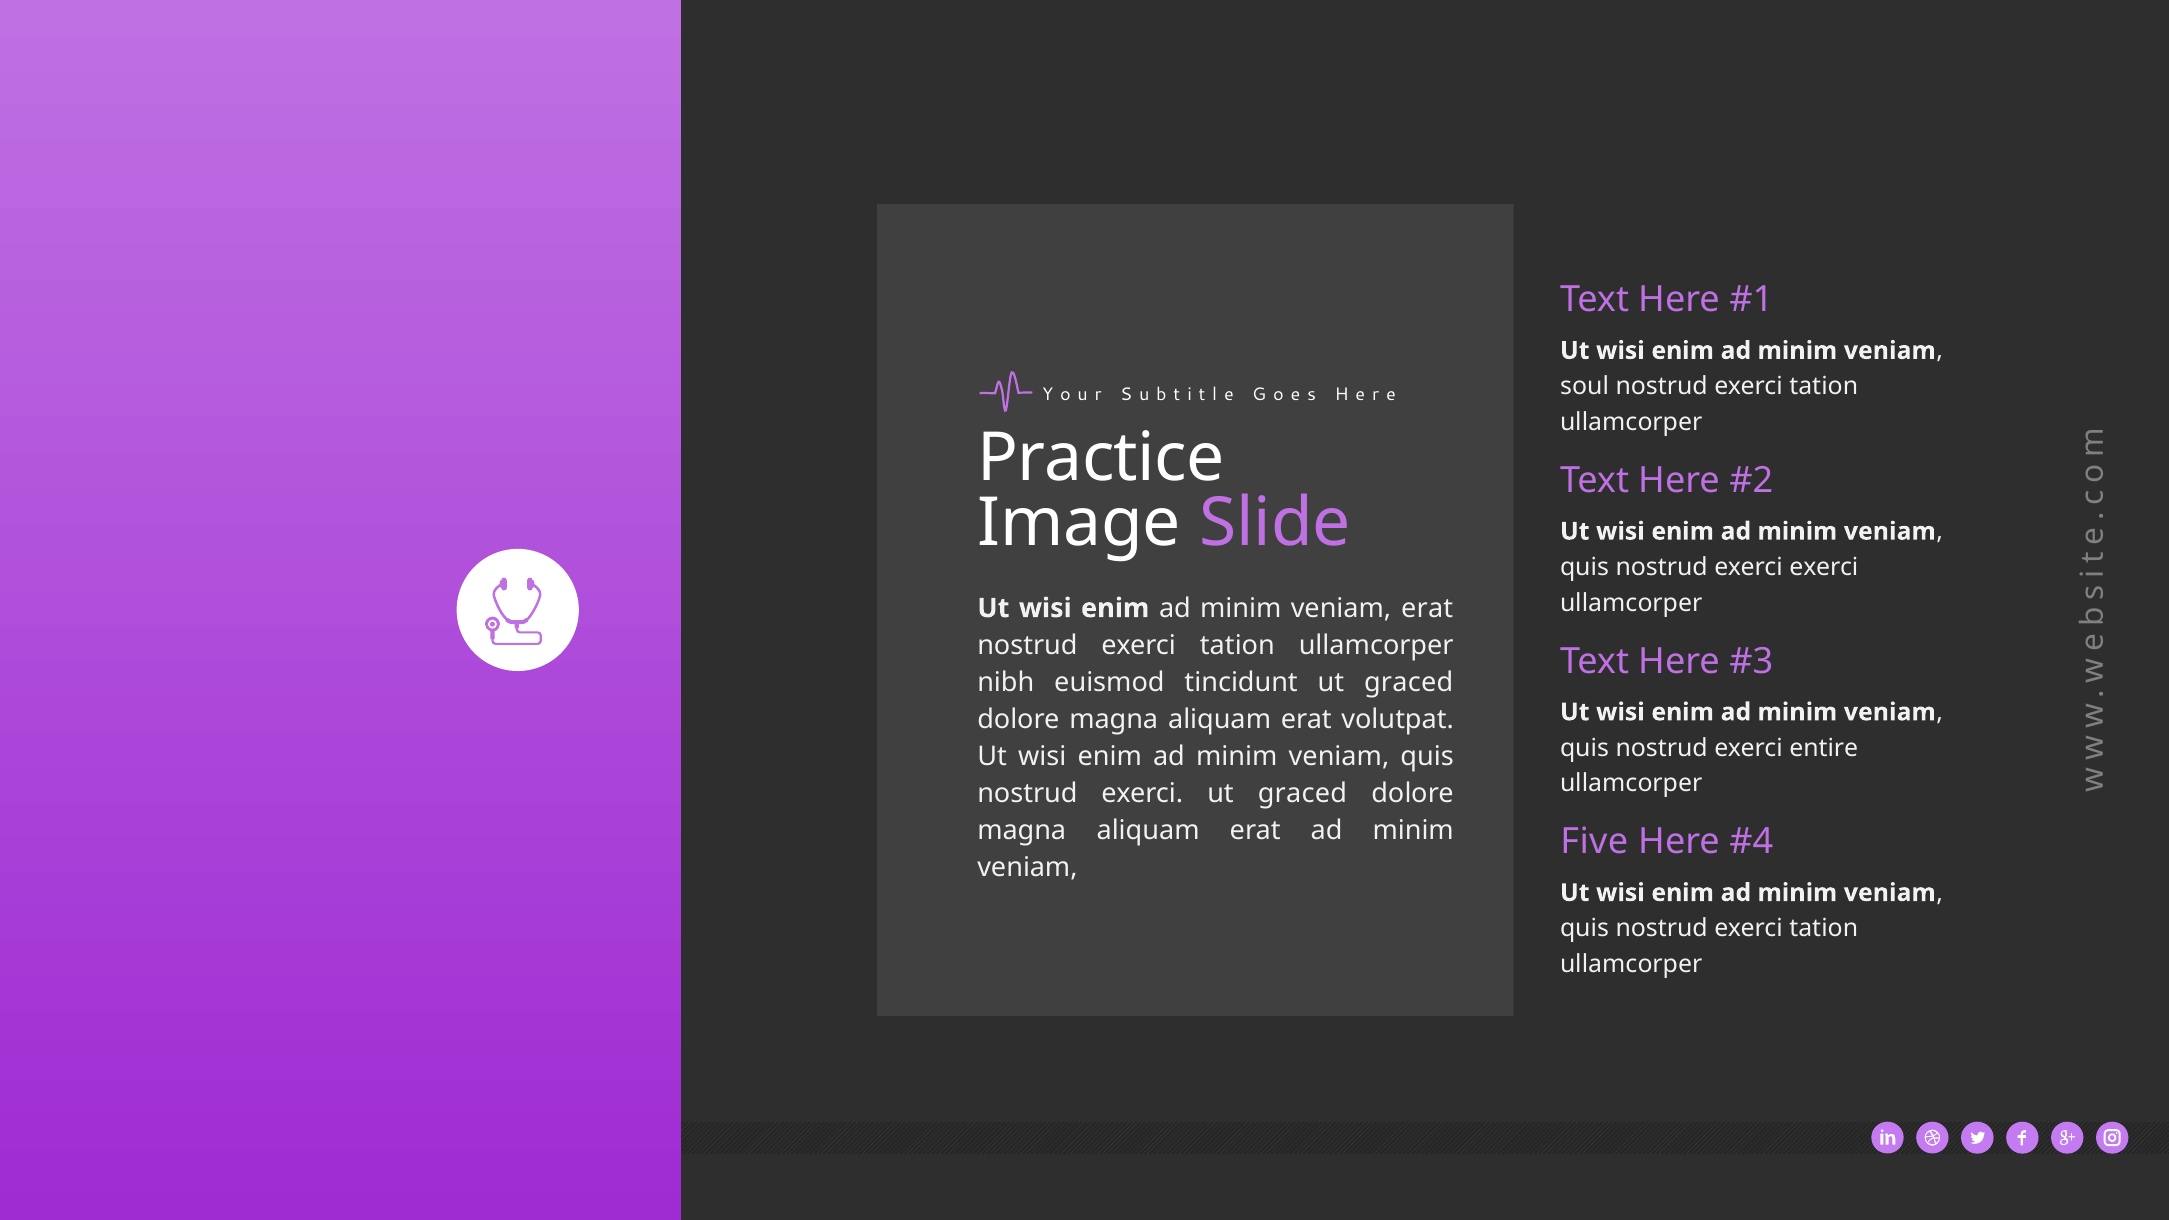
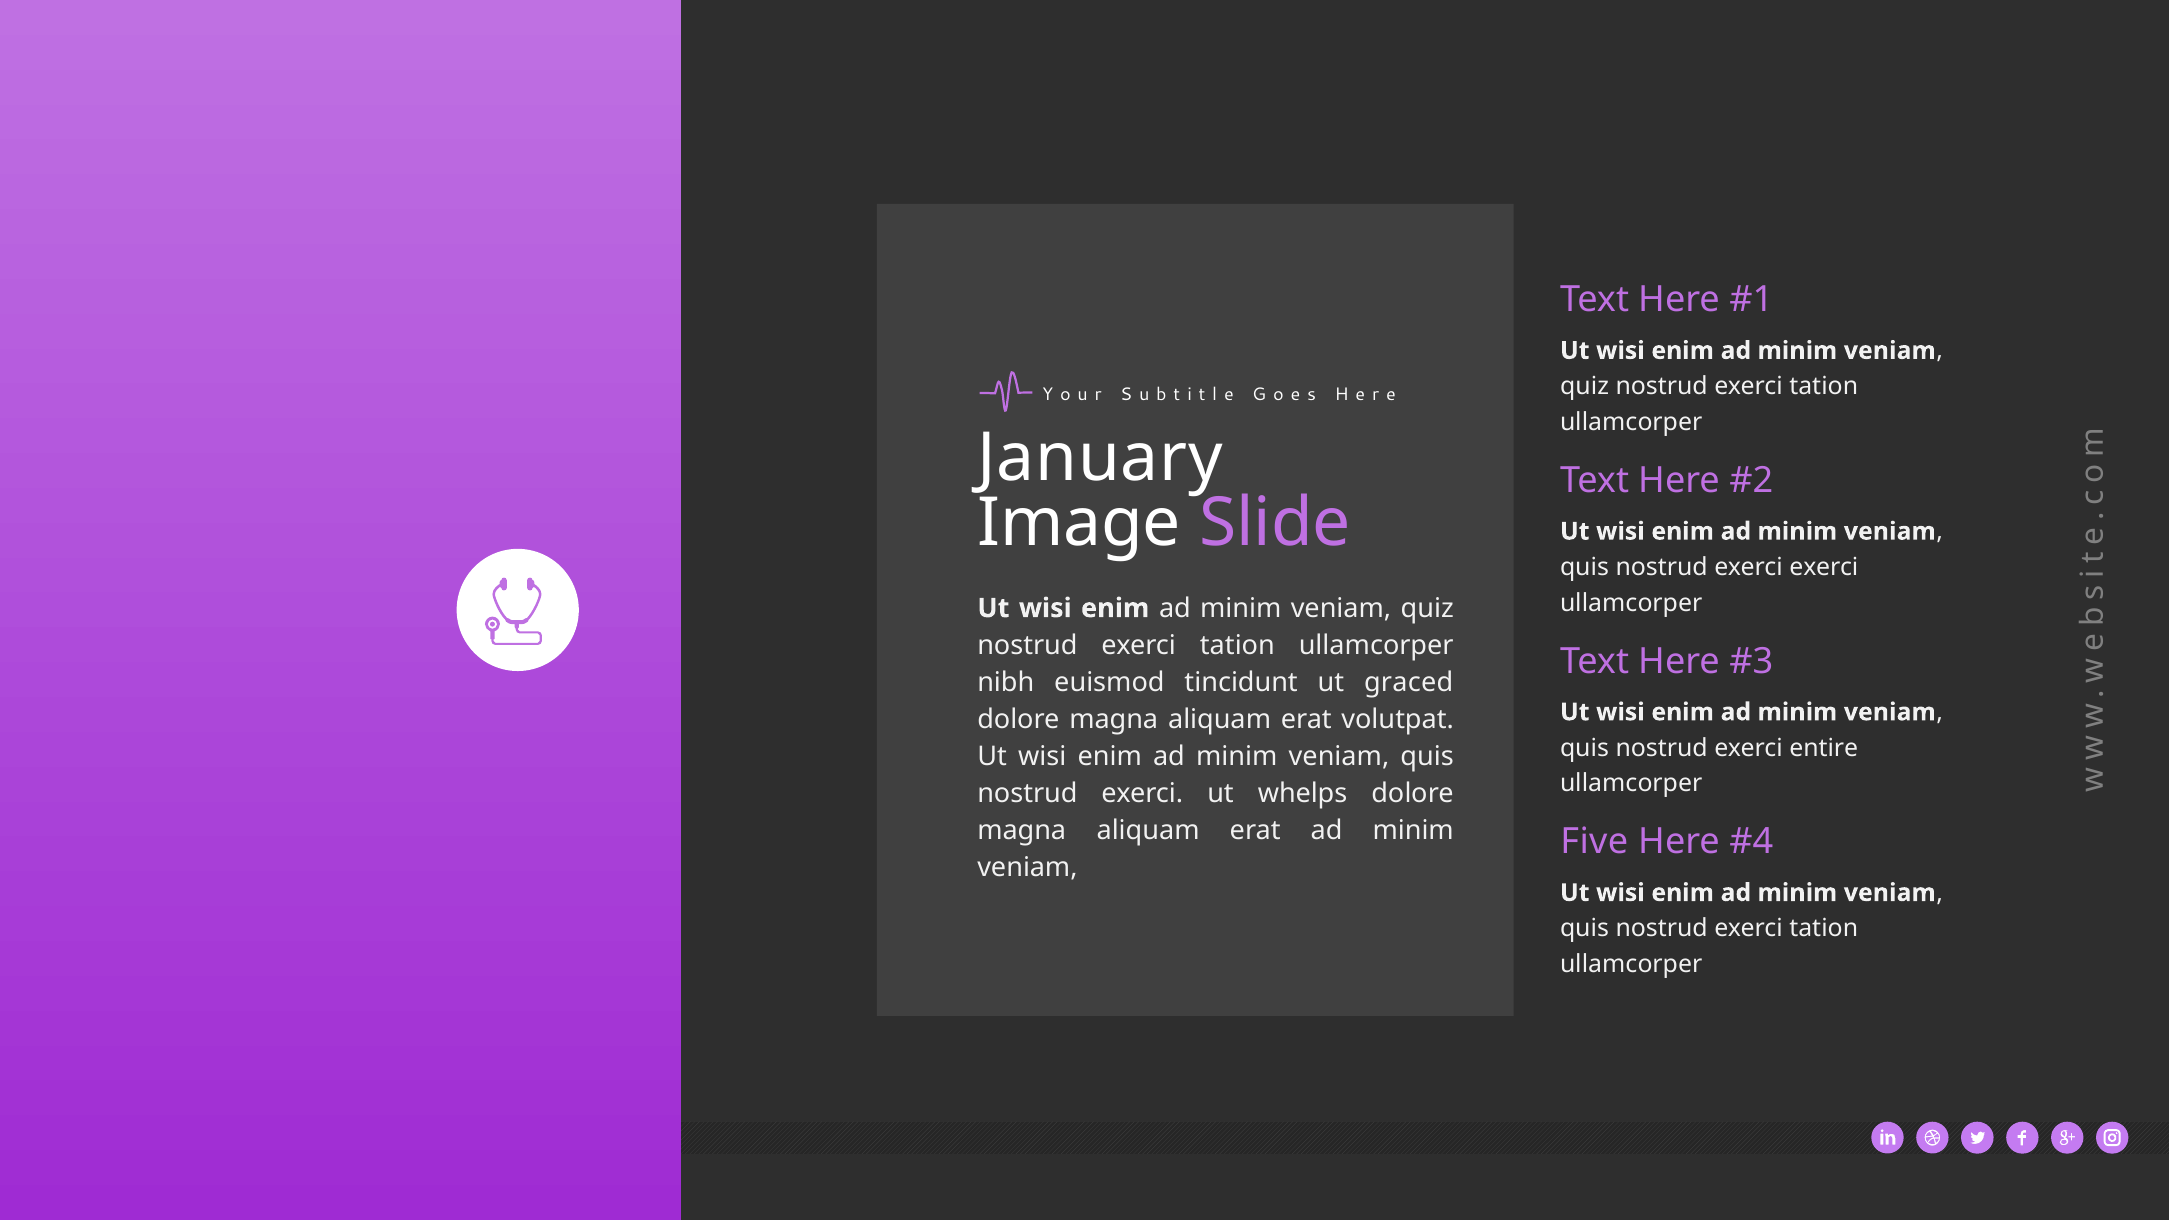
soul: soul -> quiz (1585, 387)
Practice: Practice -> January (1100, 458)
erat: erat -> quiz (1427, 608)
exerci ut graced: graced -> whelps (1303, 794)
